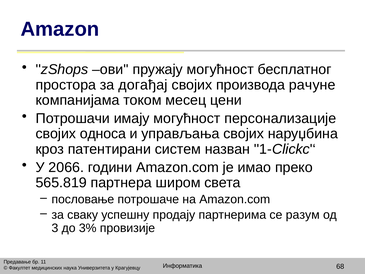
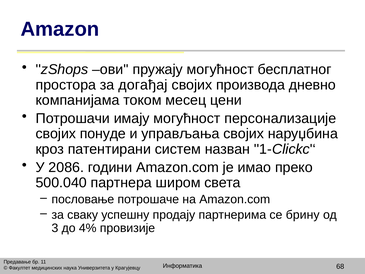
рачуне: рачуне -> дневно (312, 85)
односа: односа -> понуде (103, 134)
2066: 2066 -> 2086 (66, 167)
565.819: 565.819 -> 500.040 (61, 182)
разум: разум -> брину (303, 215)
3%: 3% -> 4% (88, 228)
